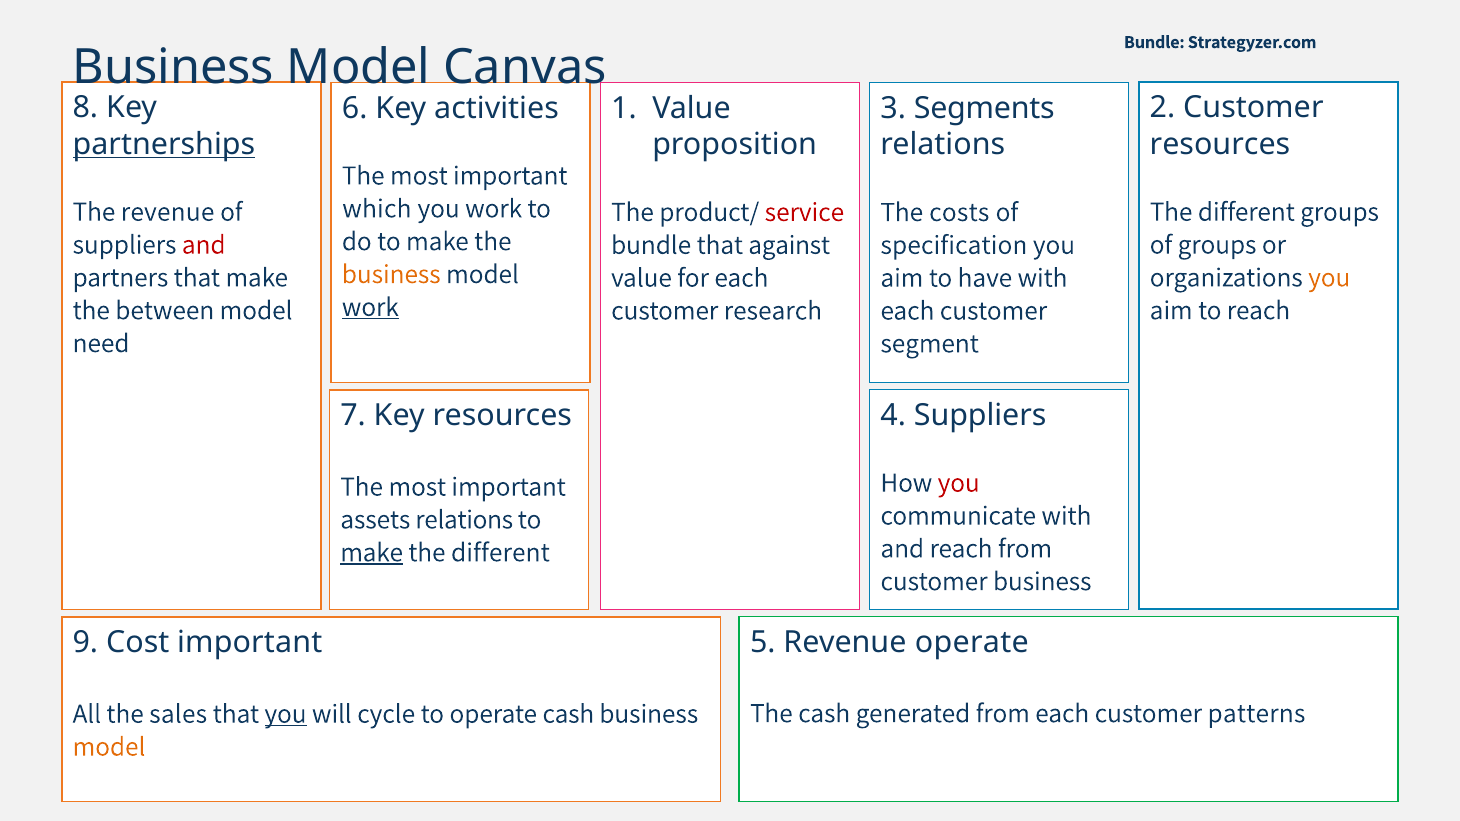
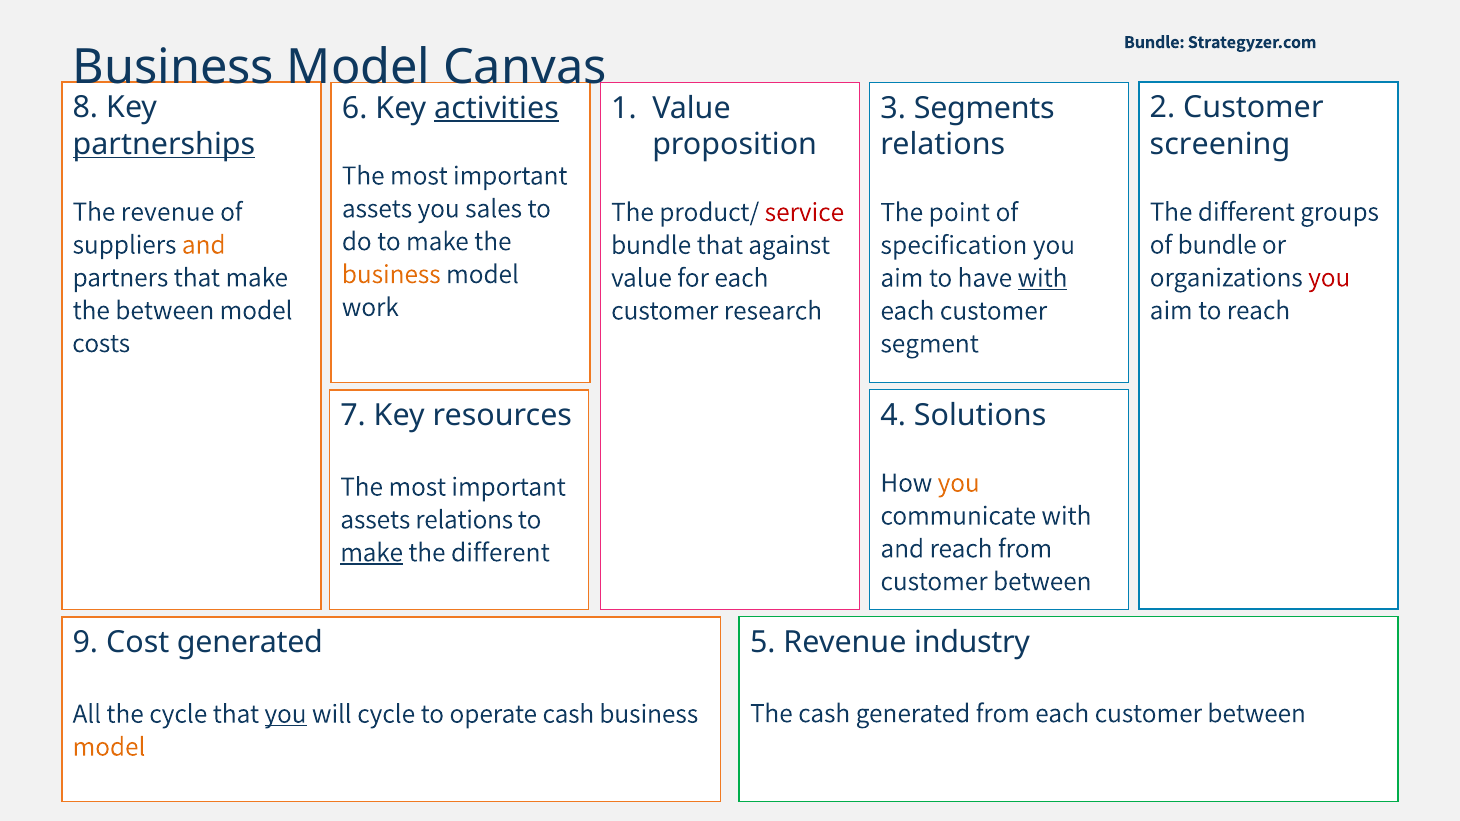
activities underline: none -> present (497, 108)
resources: resources -> screening (1220, 144)
which: which -> assets (377, 208)
you work: work -> sales (494, 208)
costs: costs -> point (959, 212)
and colour: red -> orange (204, 245)
of groups: groups -> bundle (1217, 245)
you colour: orange -> red (1329, 277)
with underline: none -> present (1043, 278)
work underline: present -> none (370, 307)
need: need -> costs (101, 343)
4 Suppliers: Suppliers -> Solutions (980, 415)
you colour: red -> orange (959, 483)
business: business -> between (1042, 581)
Revenue operate: operate -> industry (972, 642)
Cost important: important -> generated (250, 643)
each customer patterns: patterns -> between (1257, 713)
the sales: sales -> cycle (178, 714)
